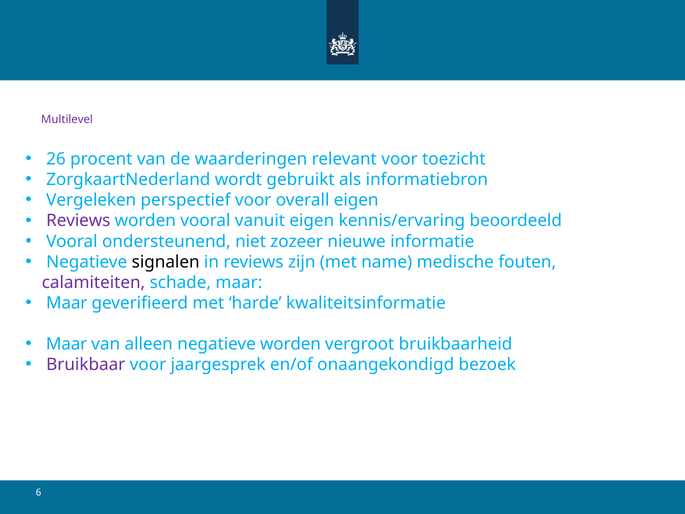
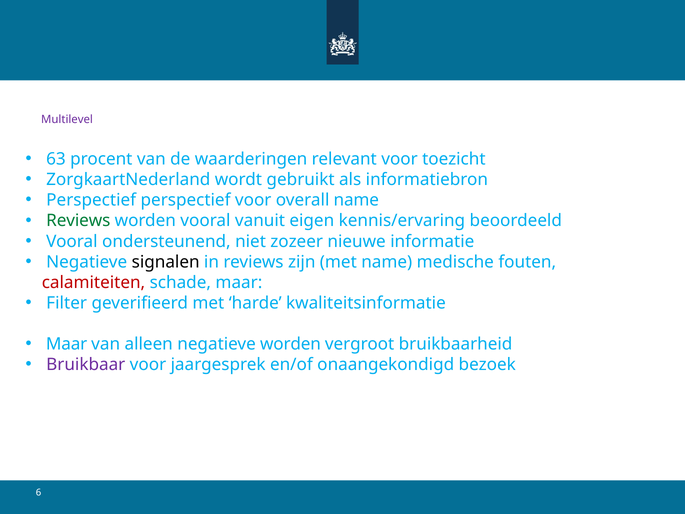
26: 26 -> 63 (56, 159)
Vergeleken: Vergeleken -> Perspectief (91, 200)
overall eigen: eigen -> name (356, 200)
Reviews colour: purple -> green (78, 221)
calamiteiten colour: purple -> red (93, 282)
Maar: Maar -> Filter (67, 303)
